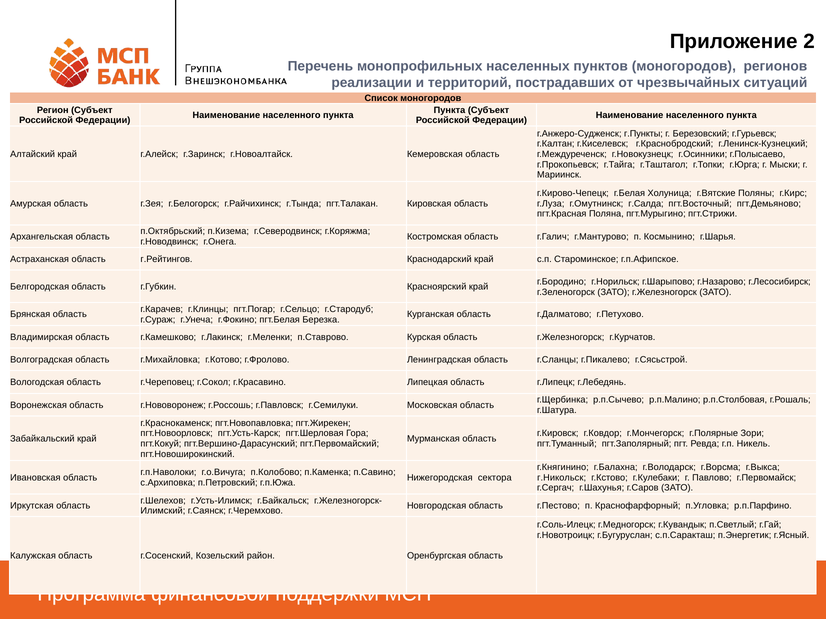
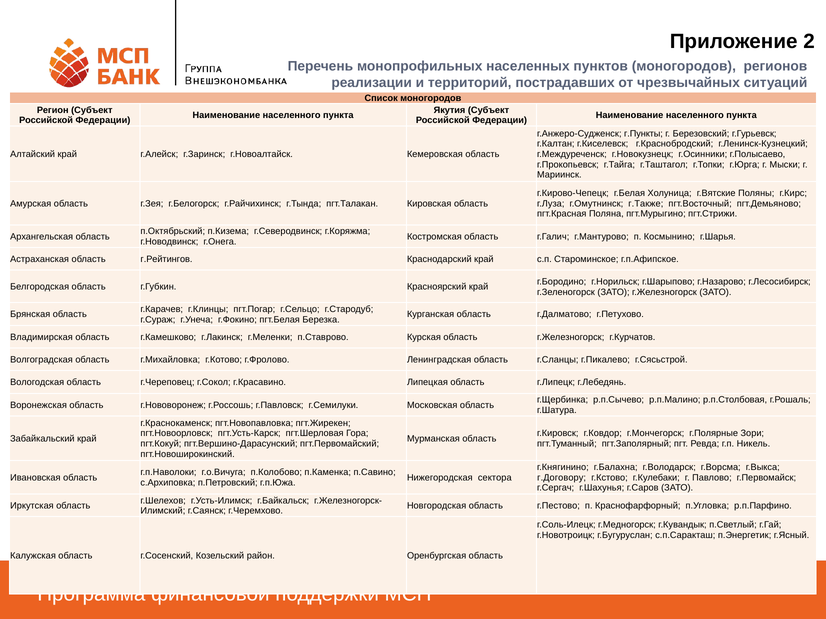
Пункта: Пункта -> Якутия (450, 110)
г.Салда: г.Салда -> г.Также (646, 204)
г.Никольск: г.Никольск -> г.Договору (562, 478)
